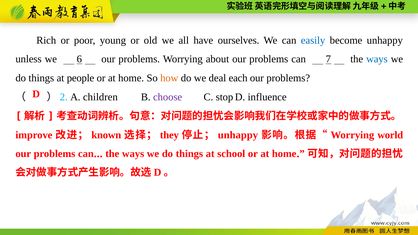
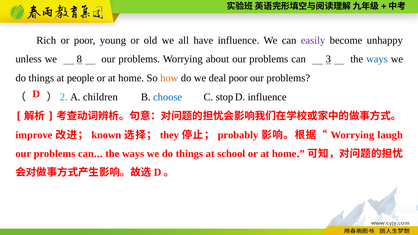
have ourselves: ourselves -> influence (239, 40)
easily colour: blue -> purple (313, 40)
6: 6 -> 8 (79, 59)
7: 7 -> 3 (328, 59)
deal each: each -> poor (238, 78)
choose colour: purple -> blue (168, 97)
unhappy: unhappy -> probably (238, 135)
world: world -> laugh (390, 135)
